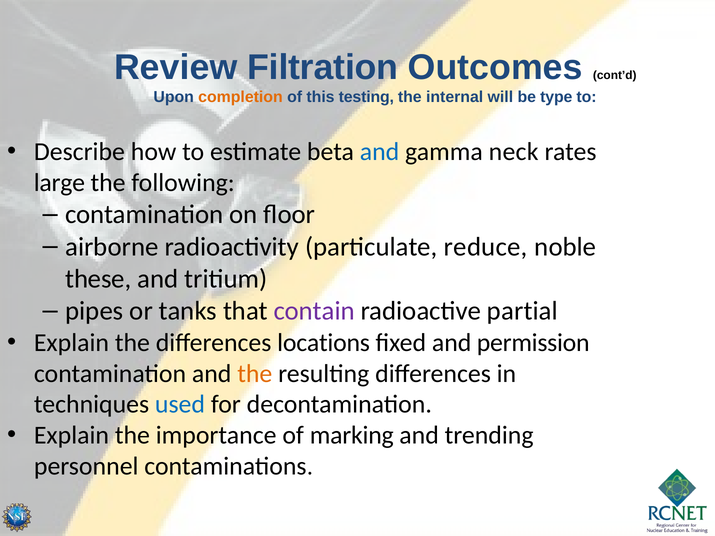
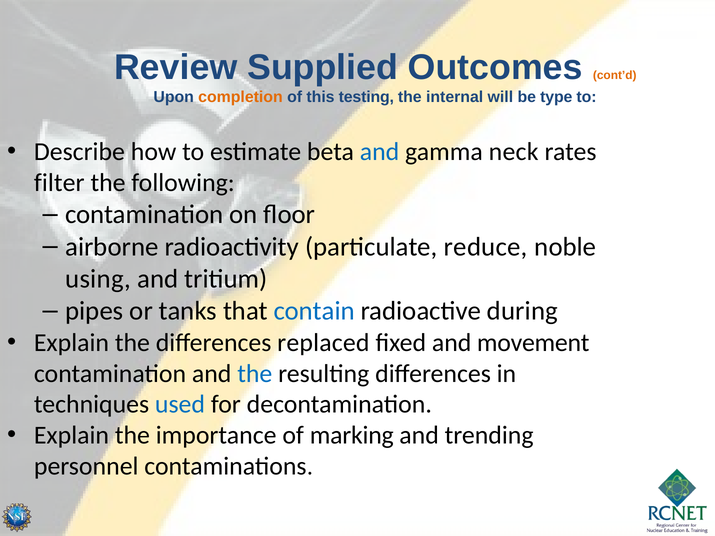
Filtration: Filtration -> Supplied (323, 67)
cont’d colour: black -> orange (615, 75)
large: large -> filter (59, 183)
these: these -> using (98, 279)
contain colour: purple -> blue (314, 311)
partial: partial -> during (522, 311)
locations: locations -> replaced (323, 343)
permission: permission -> movement (533, 343)
the colour: orange -> blue (255, 374)
